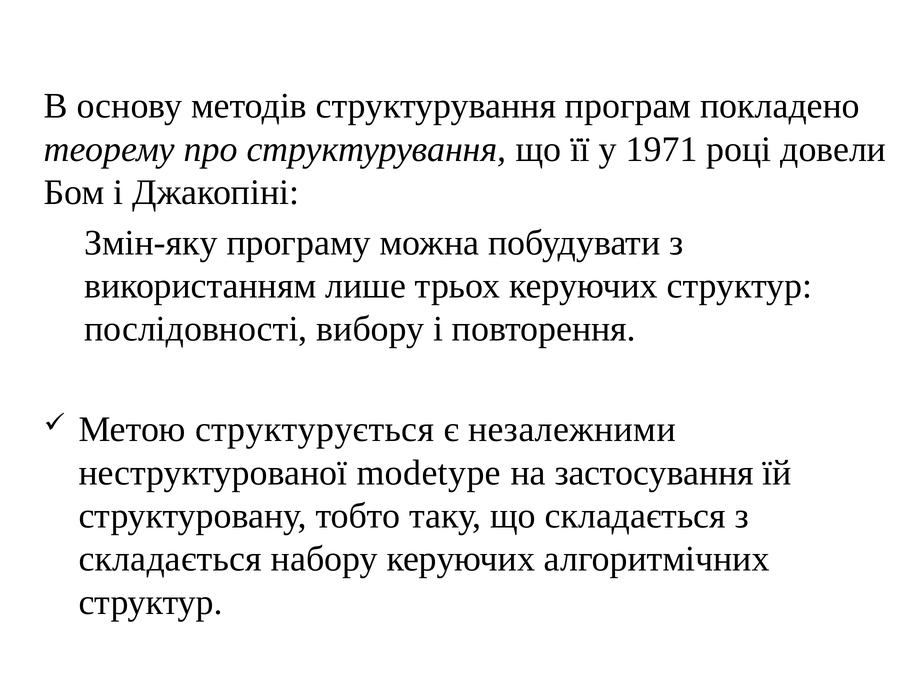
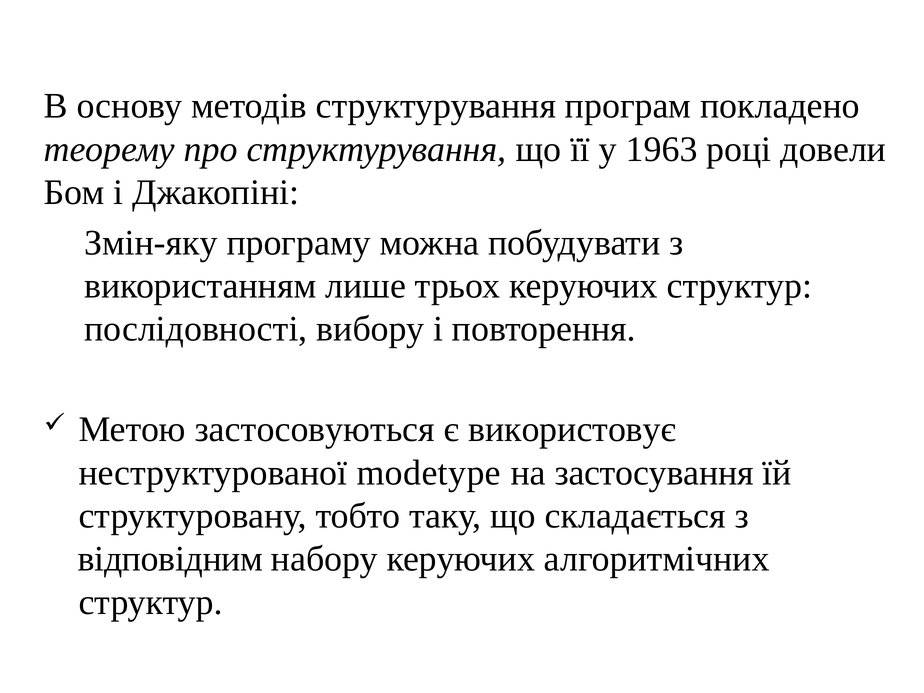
1971: 1971 -> 1963 (662, 149)
структурується: структурується -> застосовуються (315, 430)
незалежними: незалежними -> використовує (572, 430)
складається: складається -> відповідним (170, 559)
